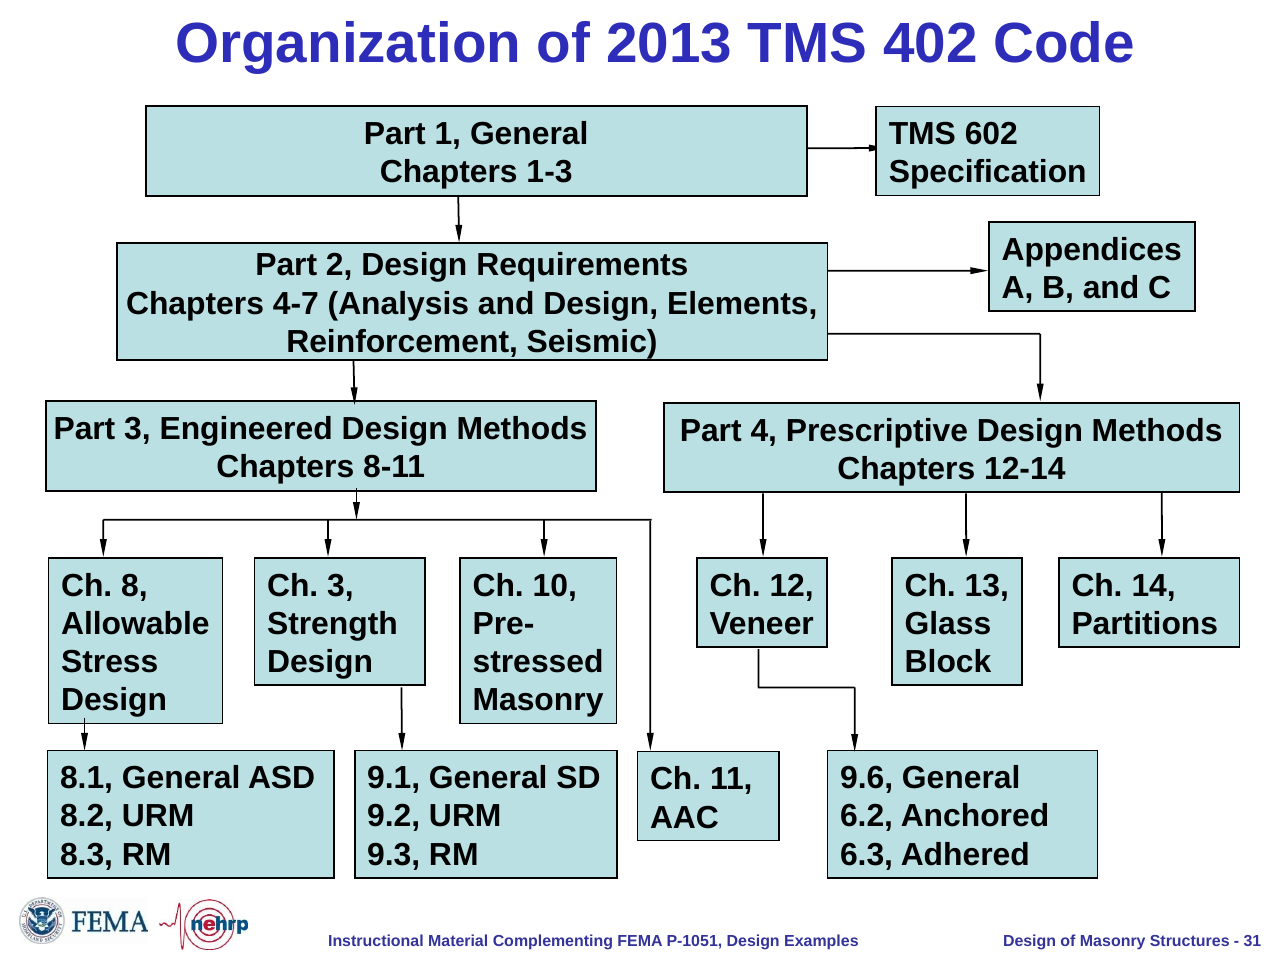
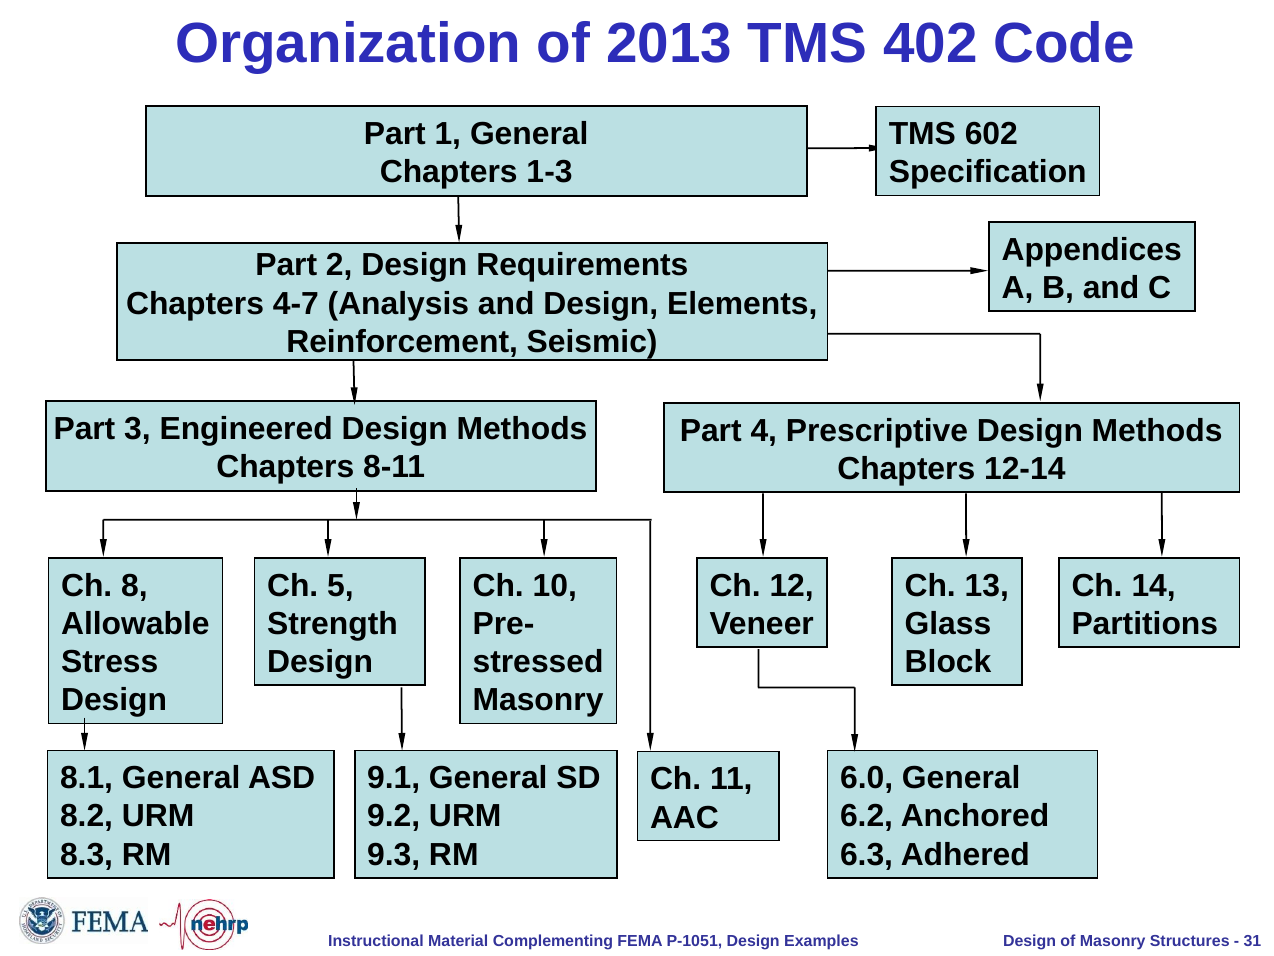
Ch 3: 3 -> 5 (340, 585)
9.6: 9.6 -> 6.0 (867, 778)
